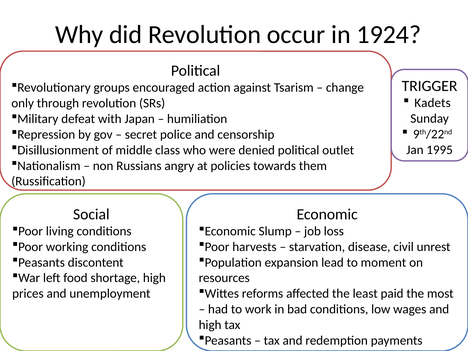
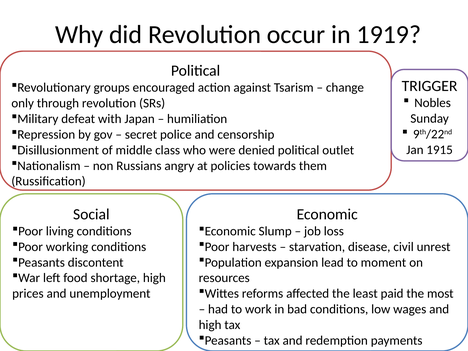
1924: 1924 -> 1919 (389, 35)
Kadets: Kadets -> Nobles (433, 103)
1995: 1995 -> 1915 (440, 150)
